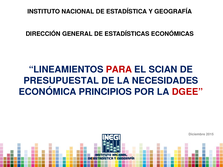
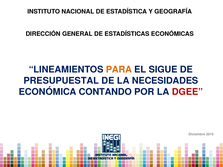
PARA colour: red -> orange (119, 70)
SCIAN: SCIAN -> SIGUE (163, 70)
PRINCIPIOS: PRINCIPIOS -> CONTANDO (105, 92)
